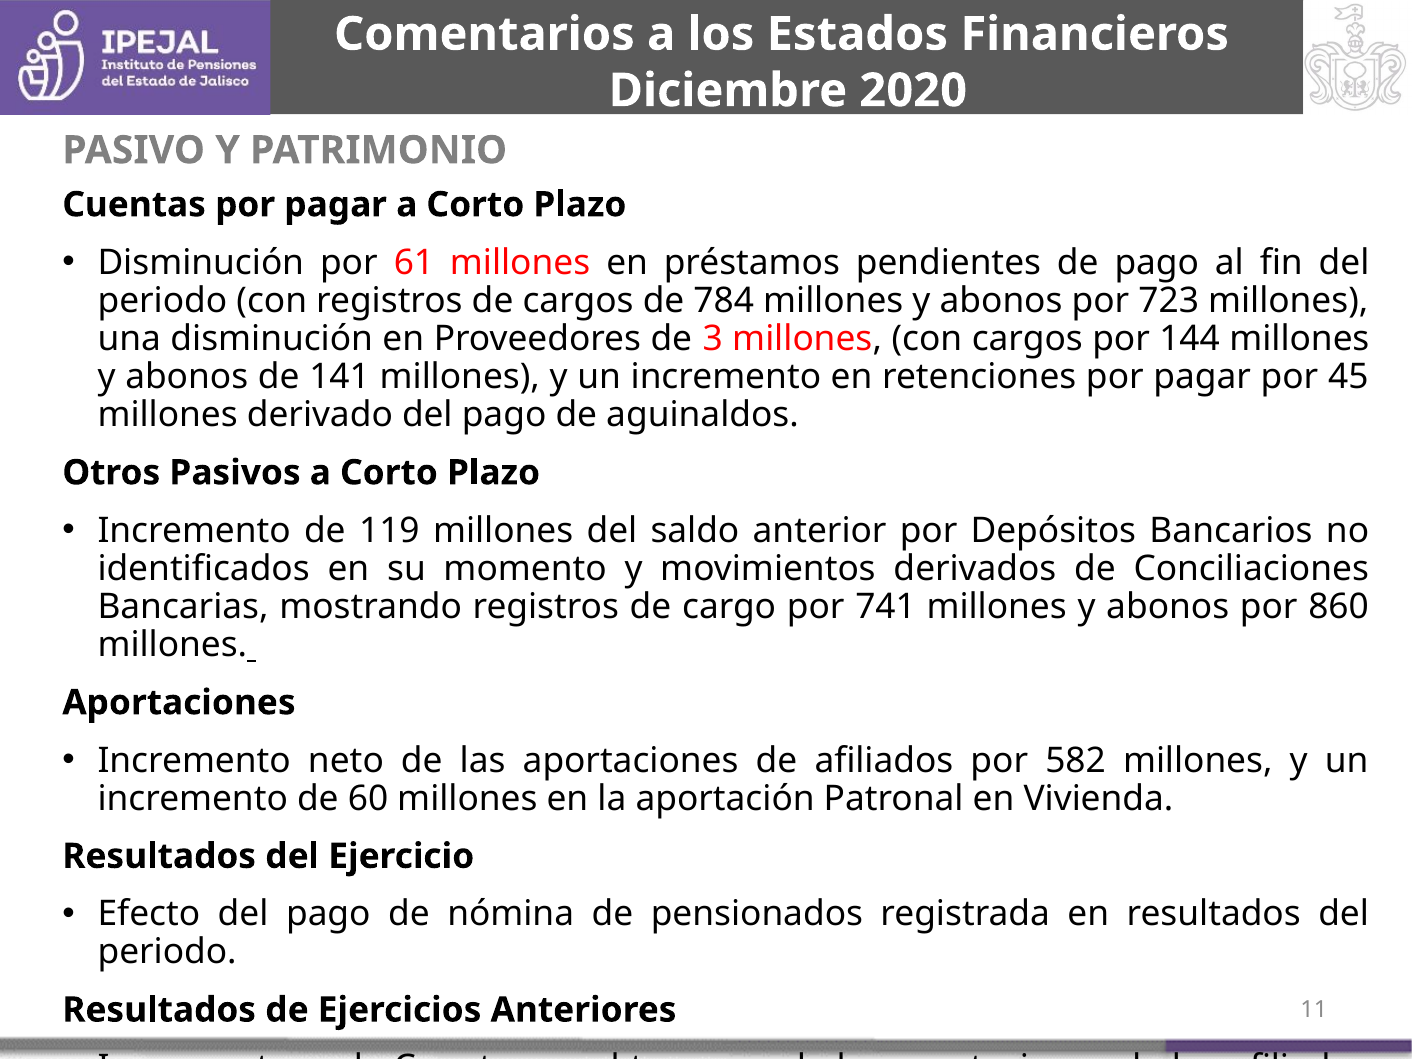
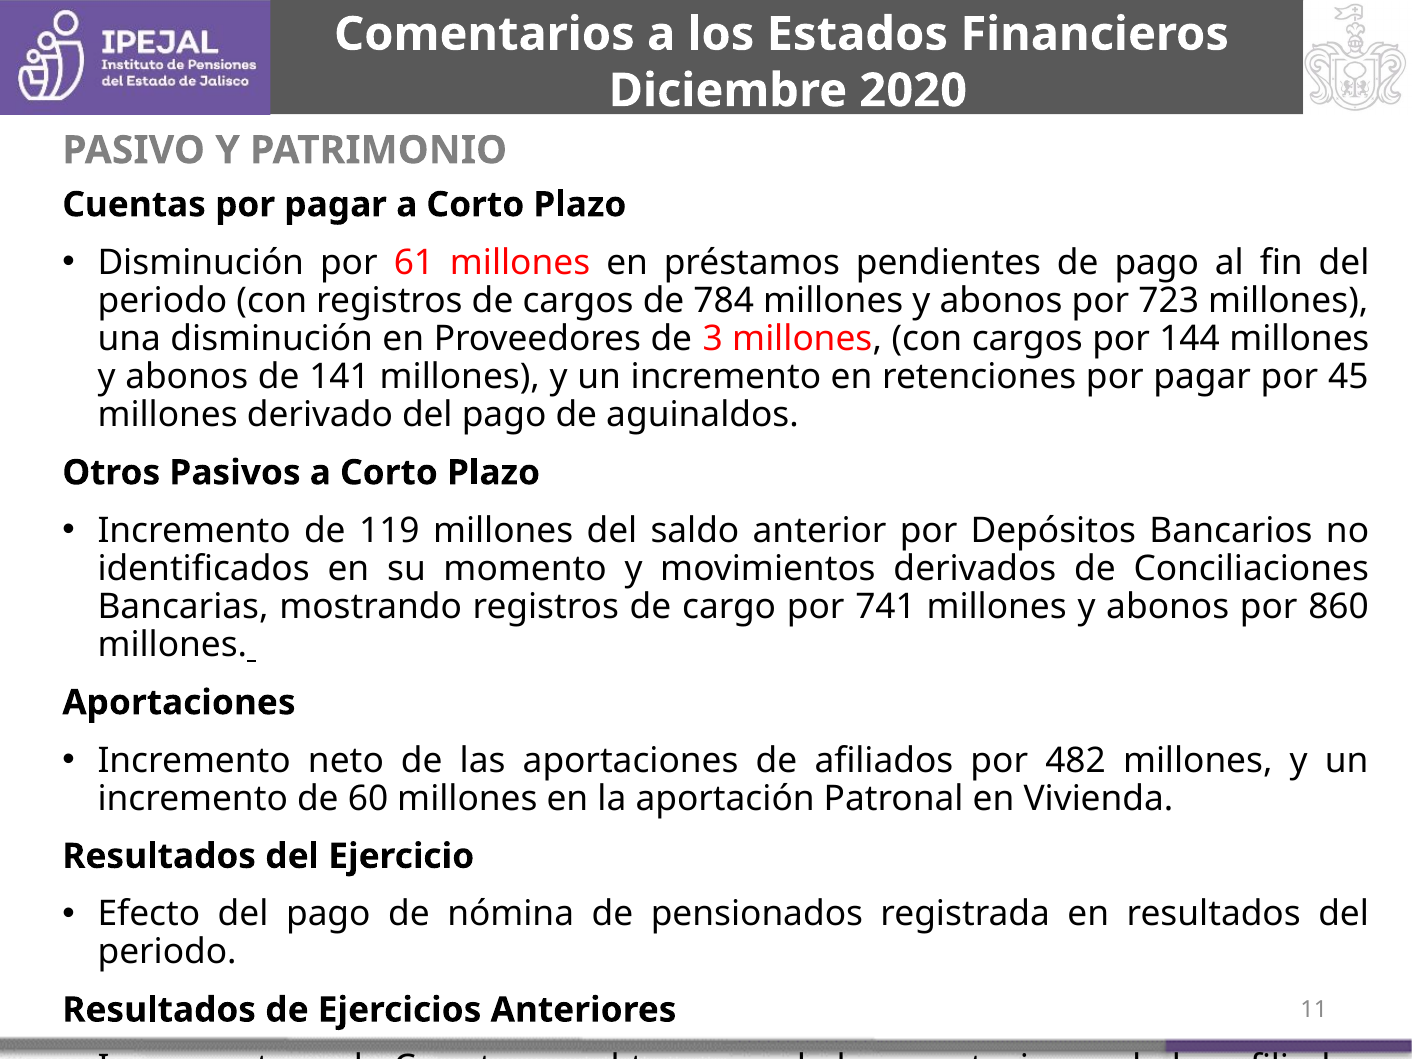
582: 582 -> 482 (1076, 760)
